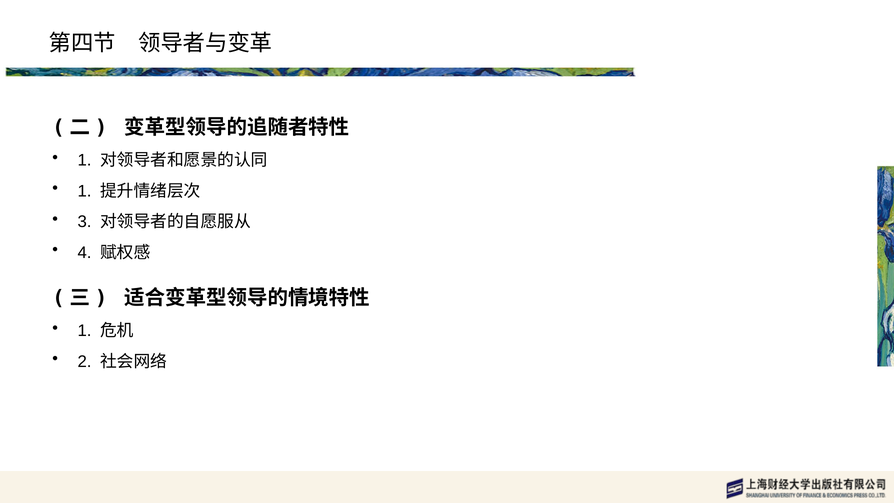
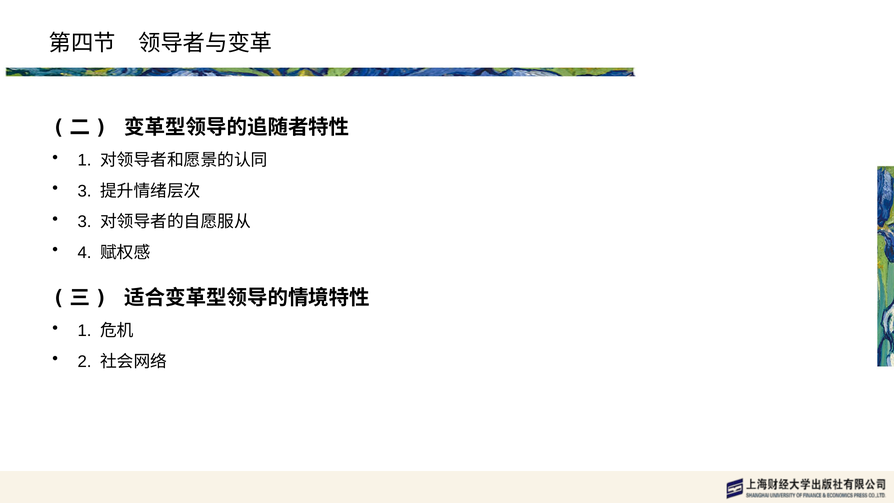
1: 1 -> 3 (84, 191)
